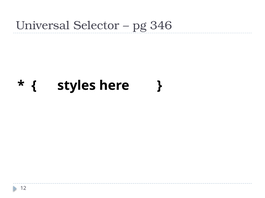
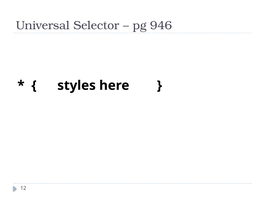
346: 346 -> 946 (161, 26)
